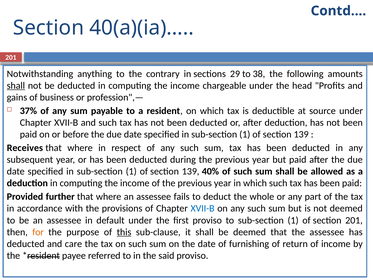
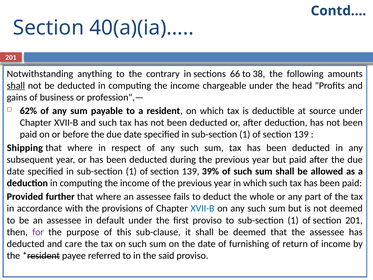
29: 29 -> 66 (235, 74)
37%: 37% -> 62% (28, 111)
Receives: Receives -> Shipping (25, 148)
40%: 40% -> 39% (210, 171)
for colour: orange -> purple (38, 232)
this underline: present -> none (124, 232)
